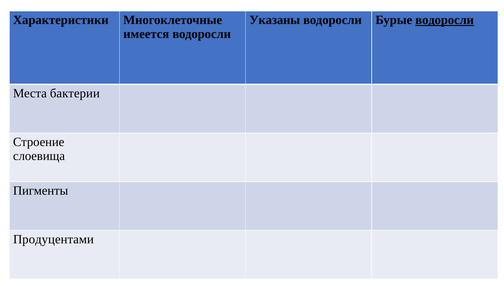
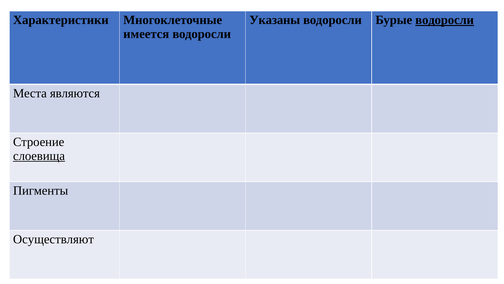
бактерии: бактерии -> являются (75, 93)
слоевища underline: none -> present (39, 156)
Продуцентами: Продуцентами -> Осуществляют (53, 239)
